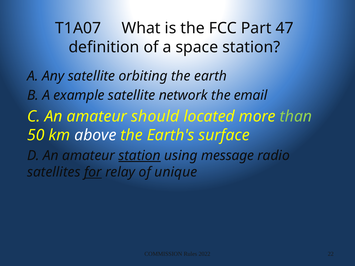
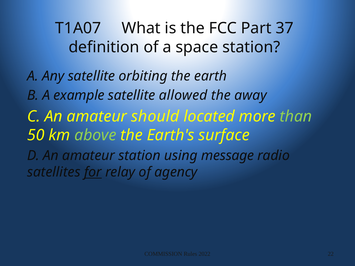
47: 47 -> 37 (285, 28)
network: network -> allowed (183, 95)
email: email -> away (251, 95)
above colour: white -> light green (95, 135)
station underline: present -> none (140, 156)
unique: unique -> agency (176, 172)
